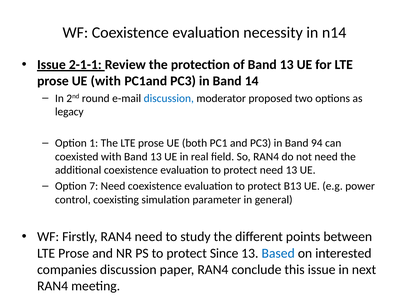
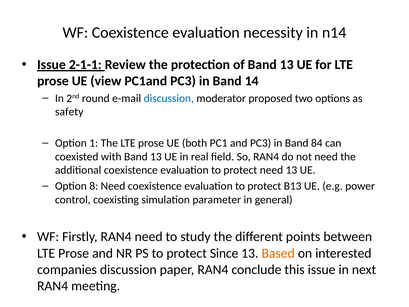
UE with: with -> view (106, 81)
legacy: legacy -> safety (69, 112)
94: 94 -> 84 (317, 143)
7: 7 -> 8 (94, 186)
Based colour: blue -> orange (278, 253)
